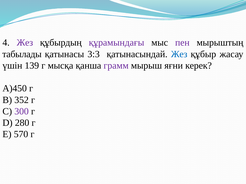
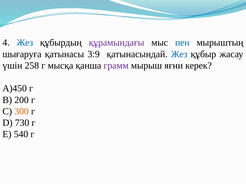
Жез colour: purple -> blue (25, 43)
пен colour: purple -> blue (182, 43)
табылады: табылады -> шығаруға (22, 54)
3:3: 3:3 -> 3:9 (94, 54)
139: 139 -> 258 (32, 66)
352: 352 -> 200 (22, 100)
300 colour: purple -> orange (22, 112)
280: 280 -> 730 (22, 123)
570: 570 -> 540 (21, 135)
